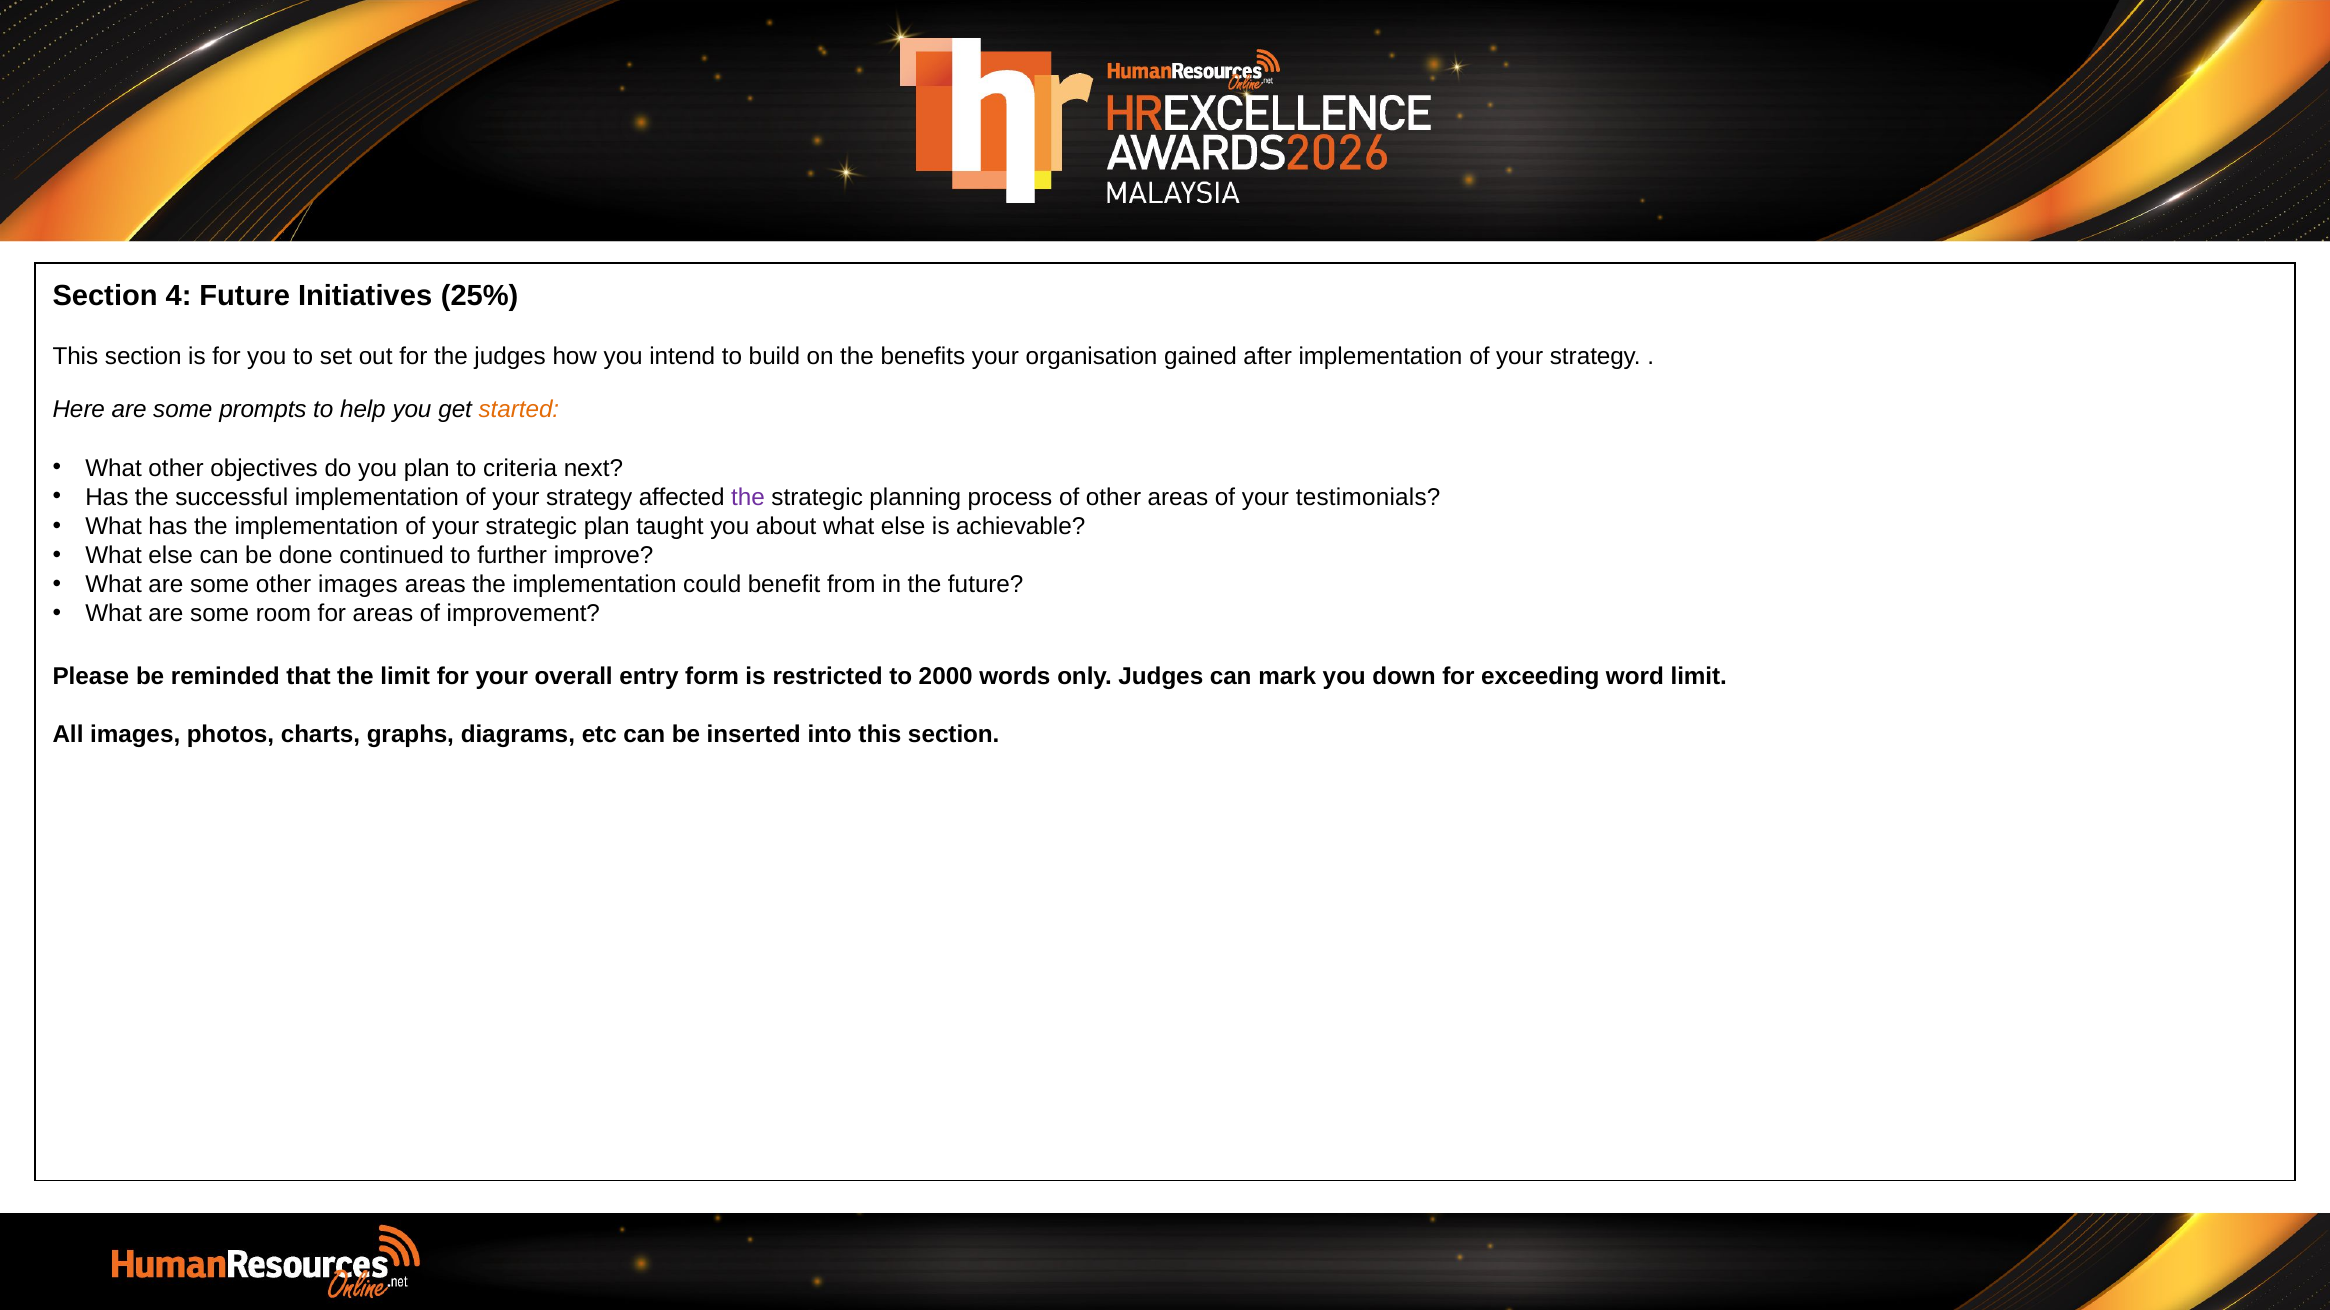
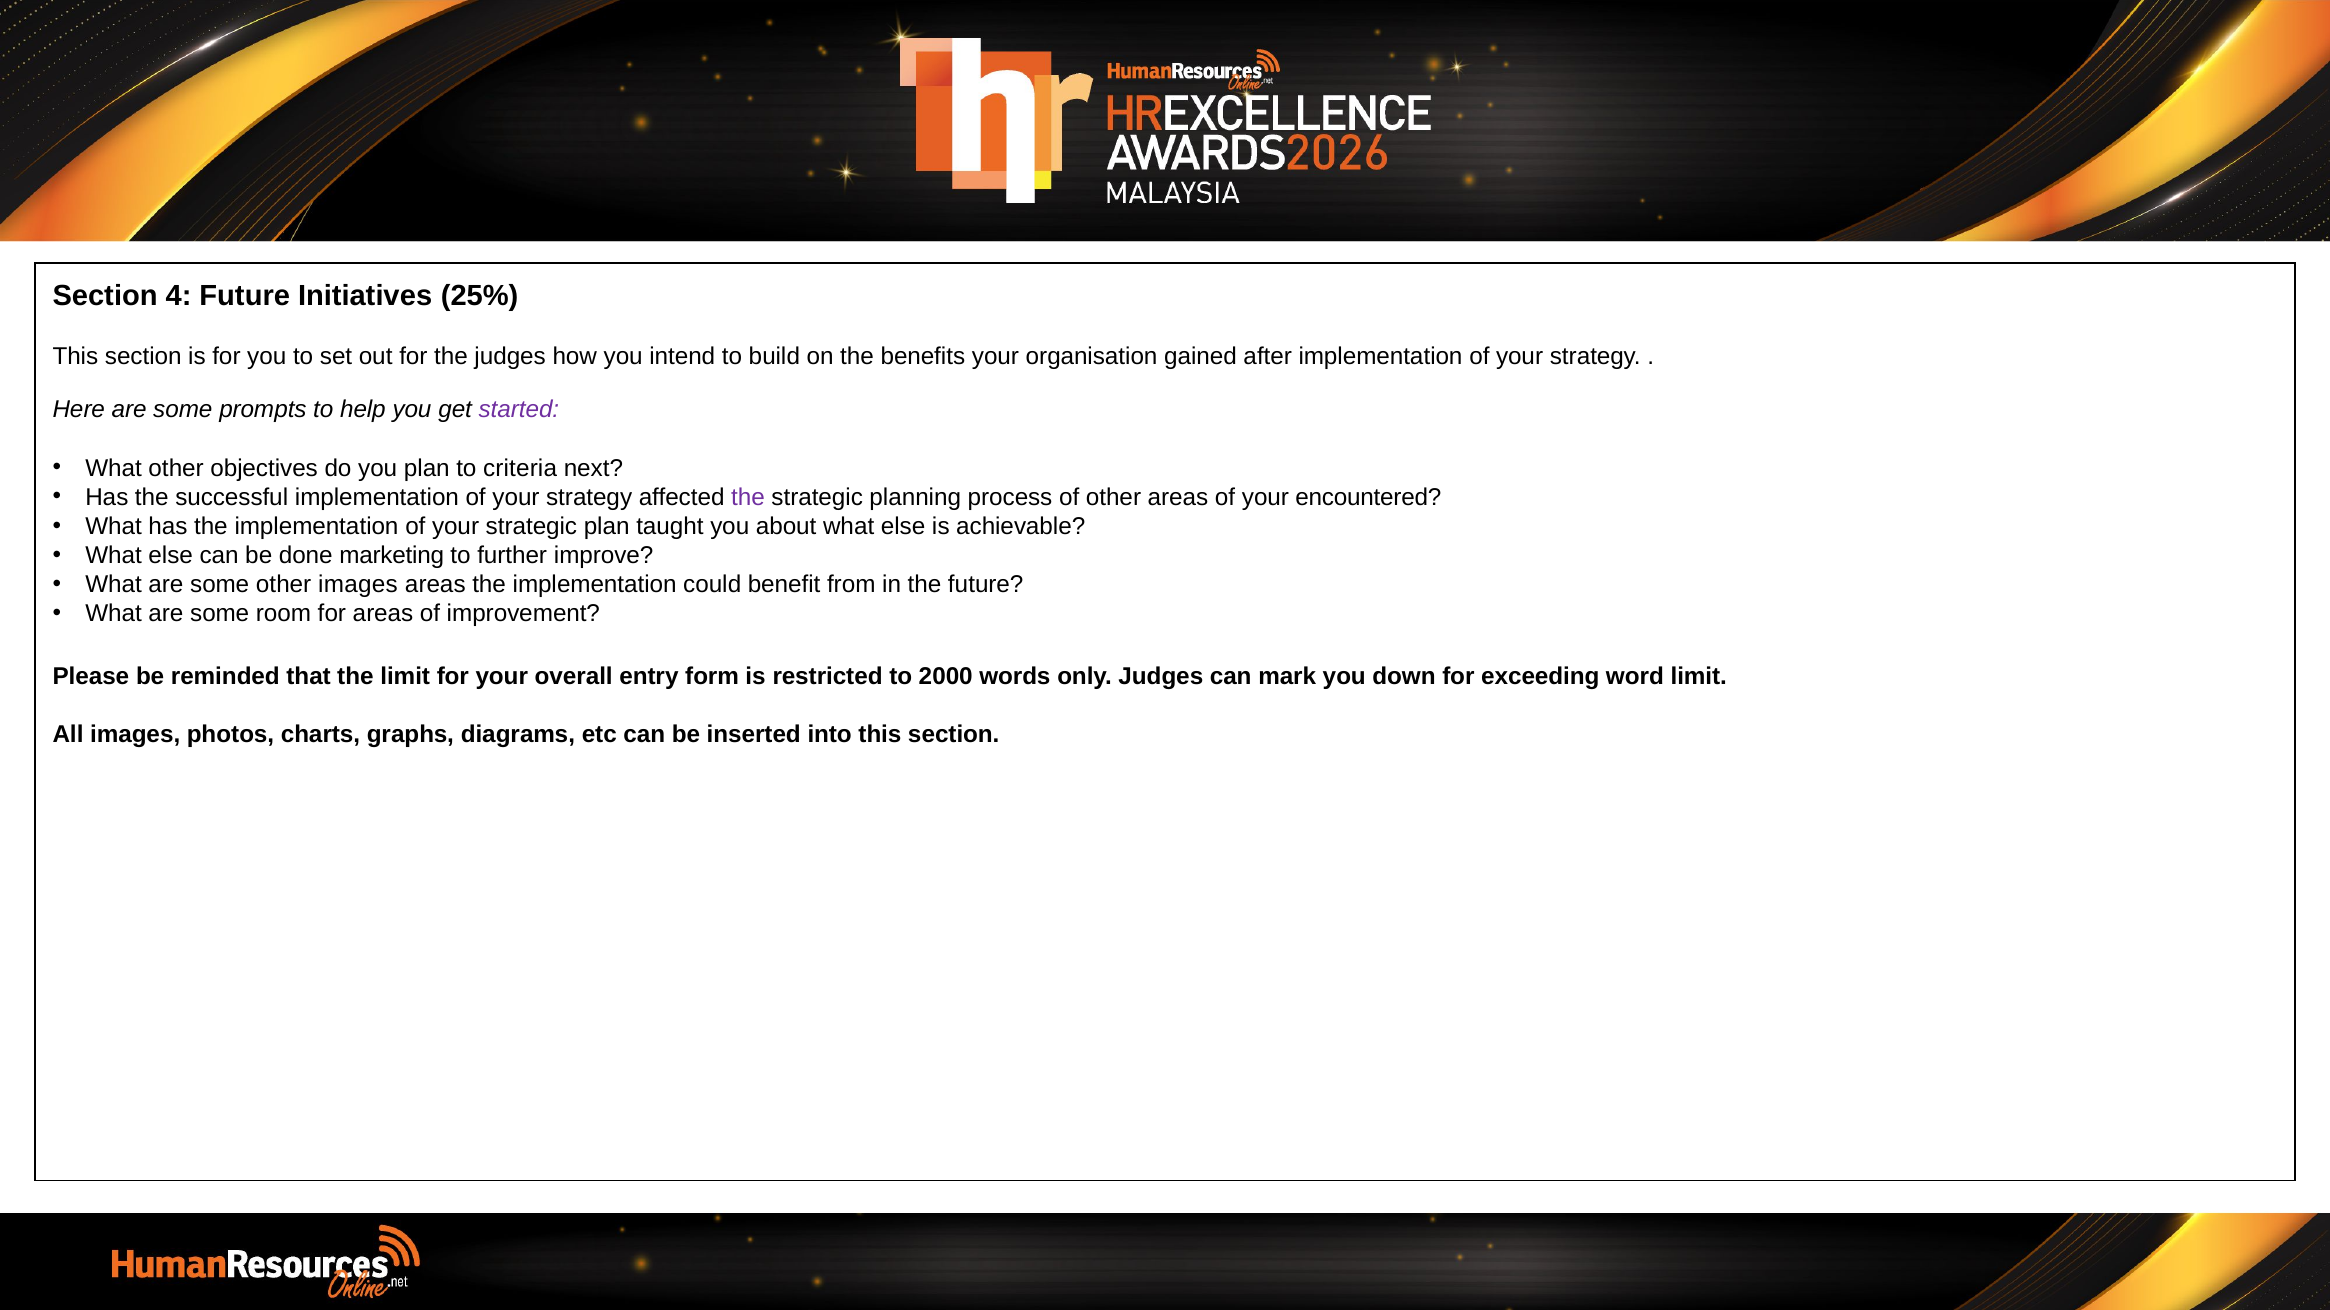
started colour: orange -> purple (519, 410)
testimonials: testimonials -> encountered (1368, 498)
continued: continued -> marketing (392, 556)
